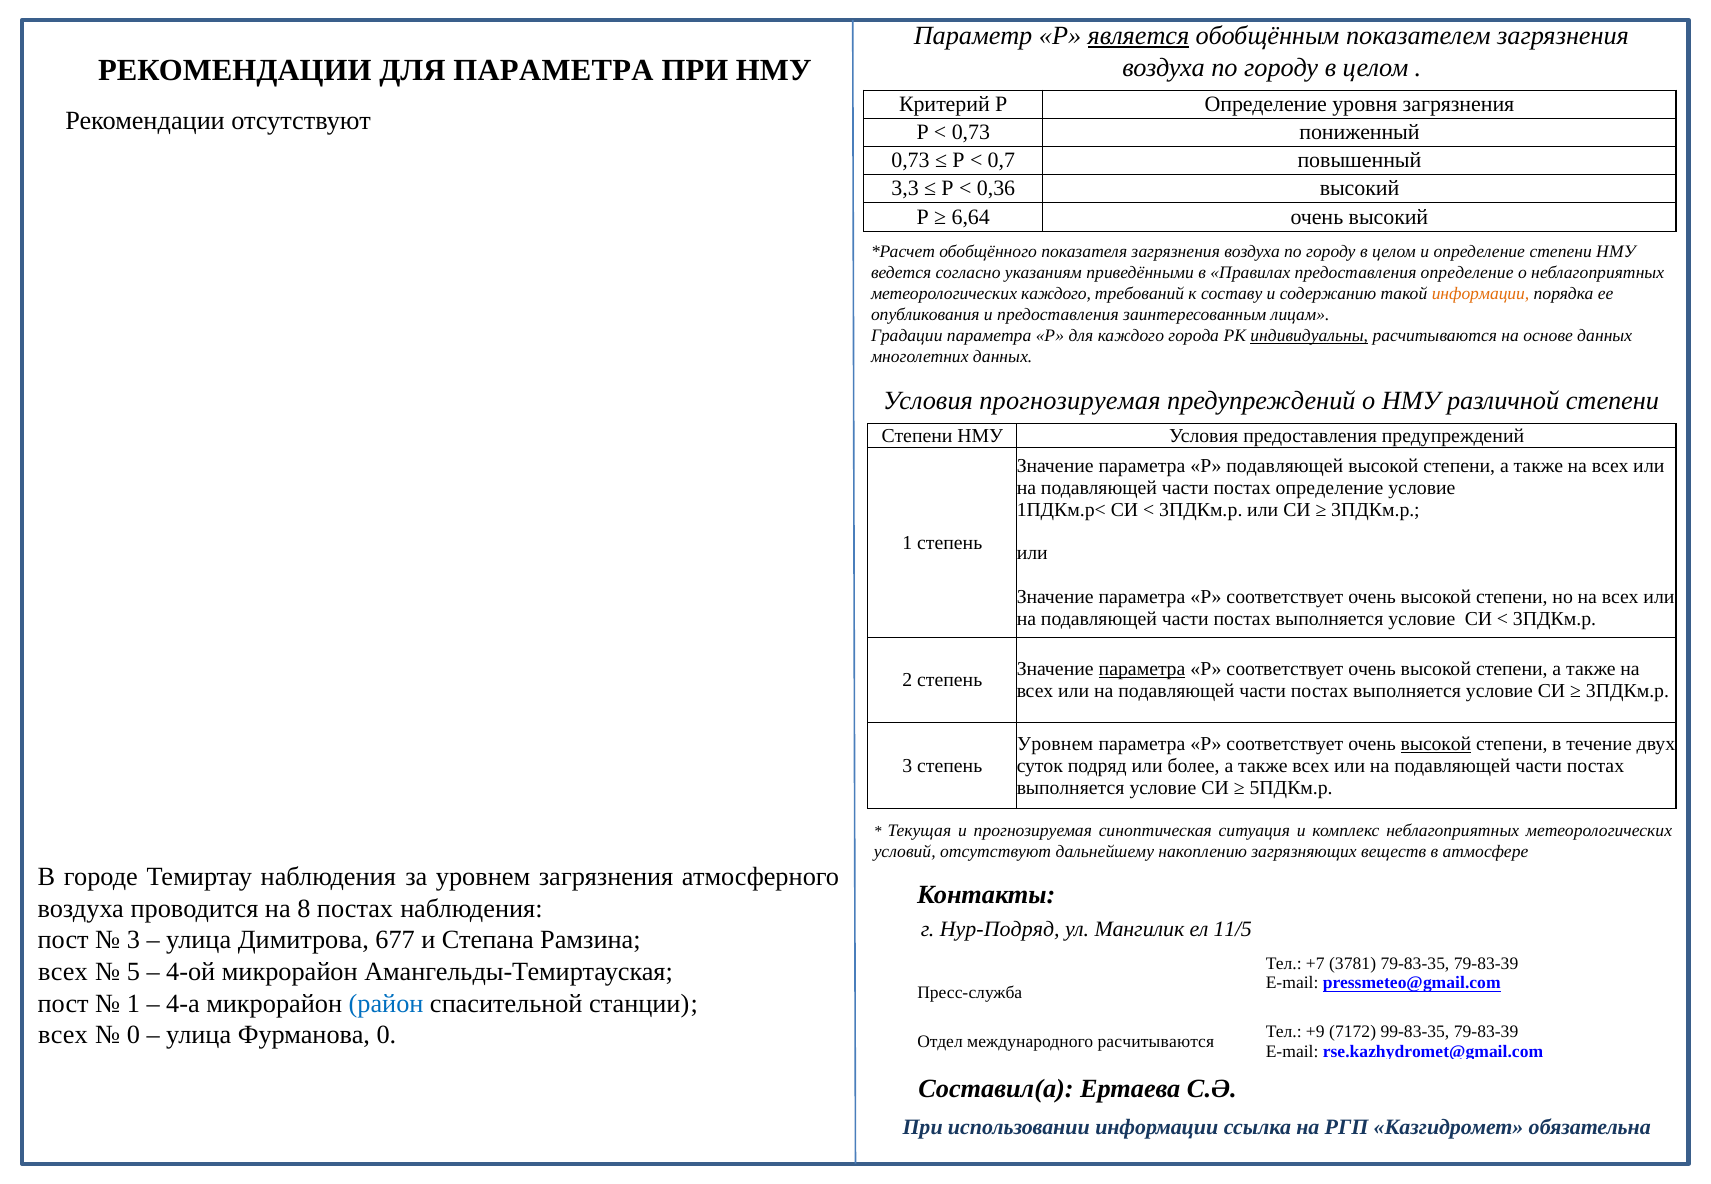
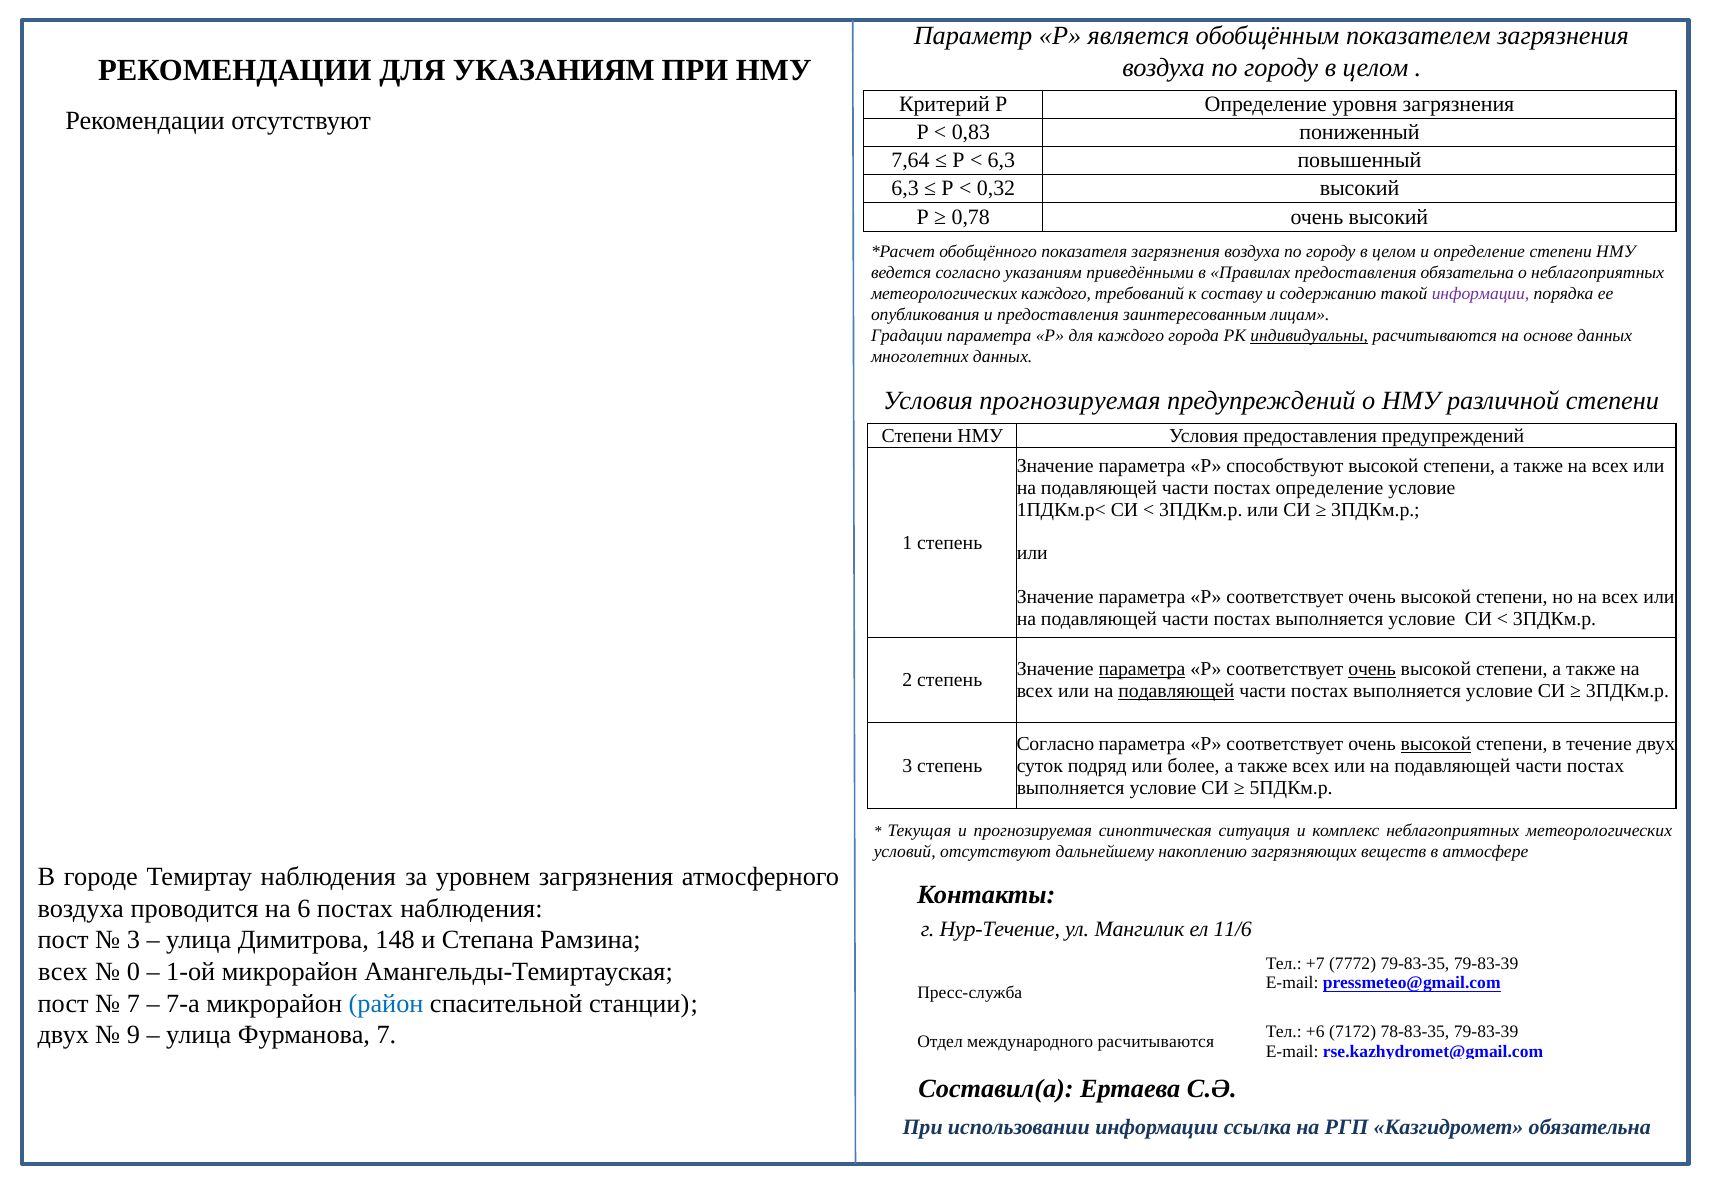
является underline: present -> none (1139, 36)
ДЛЯ ПАРАМЕТРА: ПАРАМЕТРА -> УКАЗАНИЯМ (554, 71)
0,73: 0,73 -> 0,83 (971, 132)
0,73: 0,73 -> 7,64 (910, 161)
0,7: 0,7 -> 6,3 (1001, 161)
3,3: 3,3 -> 6,3 (905, 189)
0,36: 0,36 -> 0,32 (996, 189)
6,64: 6,64 -> 0,78 (971, 217)
предоставления определение: определение -> обязательна (1467, 273)
информации colour: orange -> purple (1481, 294)
Р подавляющей: подавляющей -> способствуют (1285, 466)
очень underline: none -> present (1372, 670)
подавляющей underline: none -> present (1176, 692)
Уровнем: Уровнем -> Согласно (1055, 744)
8: 8 -> 6 (304, 909)
Нур-Подряд: Нур-Подряд -> Нур-Течение (1000, 930)
11/5: 11/5 -> 11/6 (1233, 930)
677: 677 -> 148 (395, 941)
3781: 3781 -> 7772 (1353, 964)
5: 5 -> 0 (133, 972)
4-ой: 4-ой -> 1-ой (191, 972)
1: 1 -> 7 (133, 1004)
4-а: 4-а -> 7-а (183, 1004)
всех: всех -> двух (63, 1035)
0: 0 -> 9 (133, 1035)
Фурманова 0: 0 -> 7 (386, 1035)
+9: +9 -> +6 (1315, 1033)
99-83-35: 99-83-35 -> 78-83-35 (1415, 1033)
